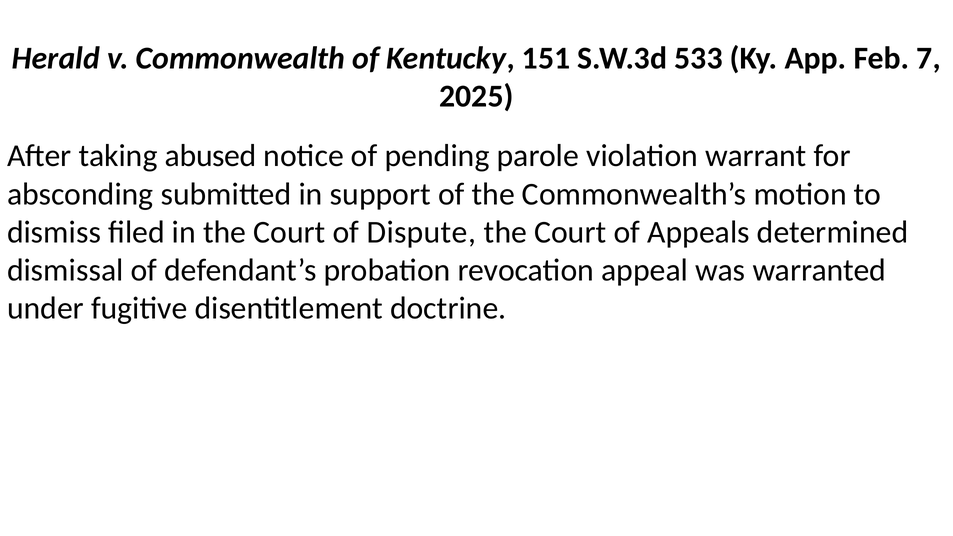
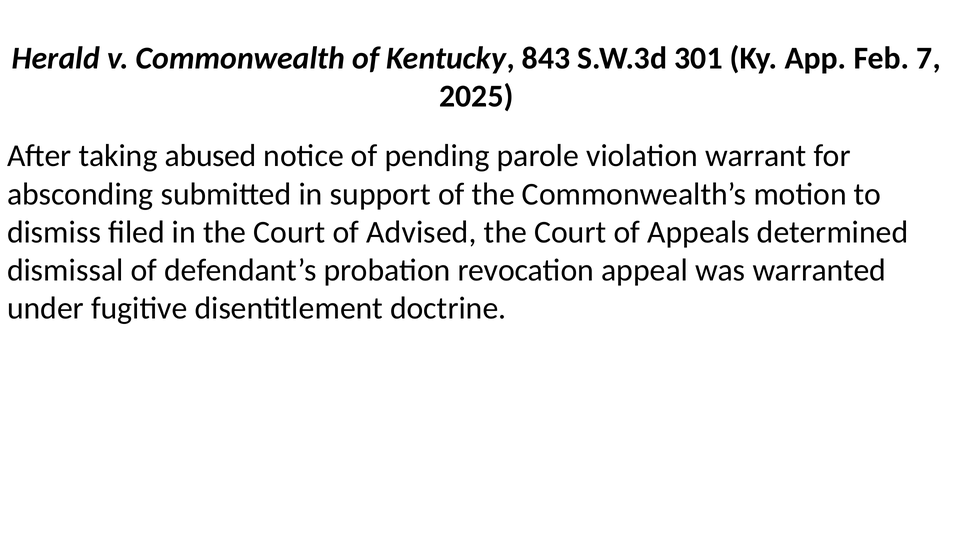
151: 151 -> 843 (546, 58)
533: 533 -> 301 (698, 58)
Dispute: Dispute -> Advised (421, 232)
